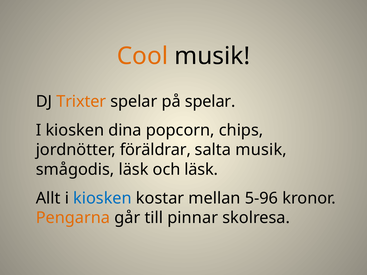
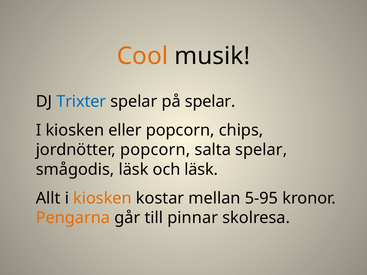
Trixter colour: orange -> blue (81, 102)
dina: dina -> eller (125, 130)
jordnötter föräldrar: föräldrar -> popcorn (155, 150)
salta musik: musik -> spelar (261, 150)
kiosken colour: blue -> orange (102, 198)
5-96: 5-96 -> 5-95 (261, 198)
